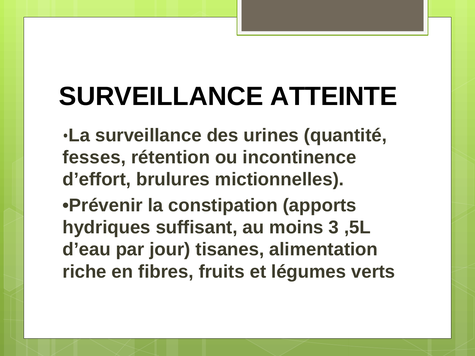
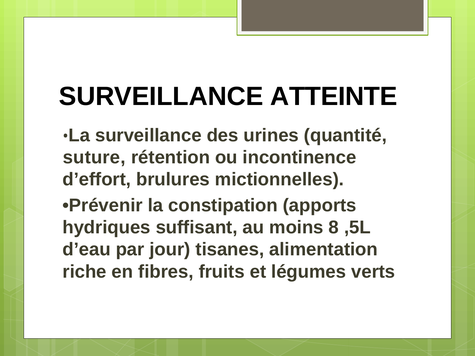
fesses: fesses -> suture (94, 158)
3: 3 -> 8 (334, 228)
